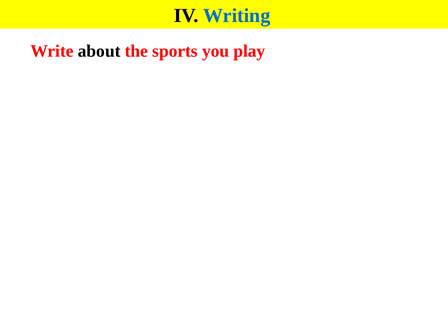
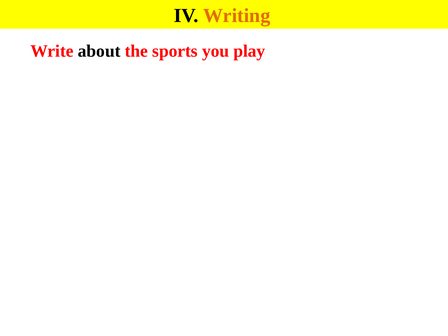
Writing colour: blue -> orange (237, 16)
